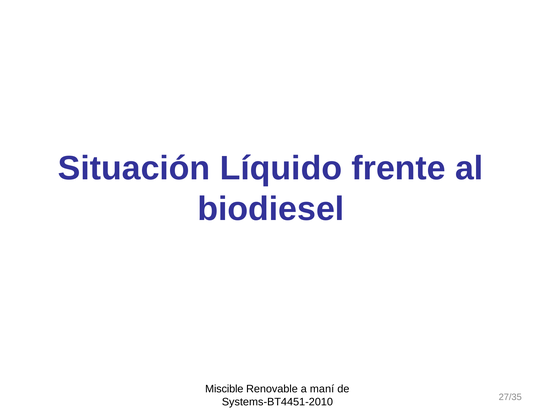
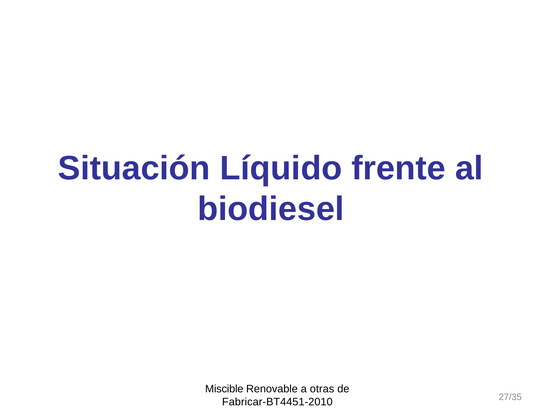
maní: maní -> otras (322, 389)
Systems-BT4451-2010: Systems-BT4451-2010 -> Fabricar-BT4451-2010 (277, 402)
